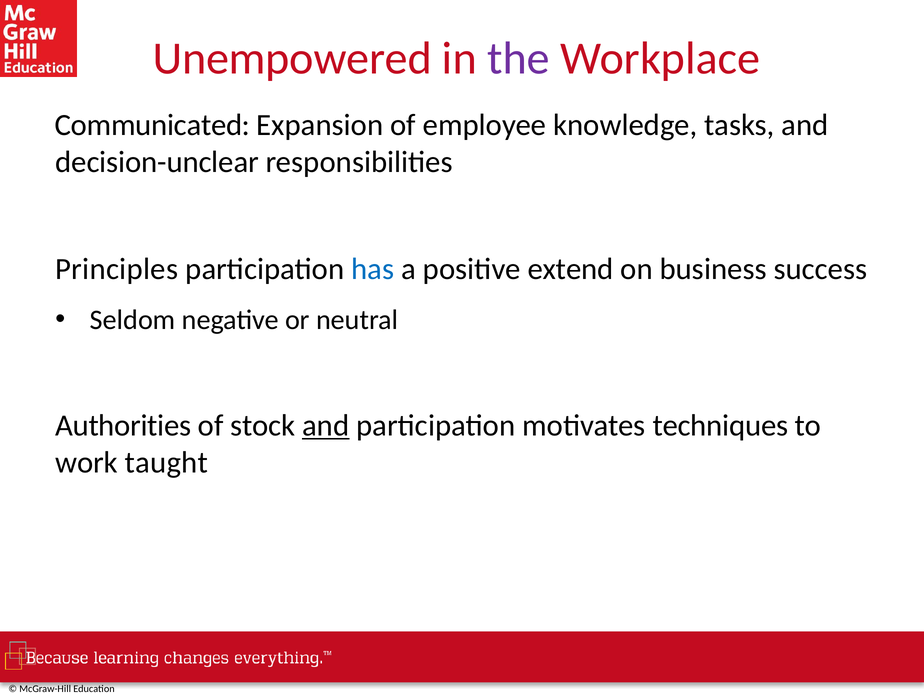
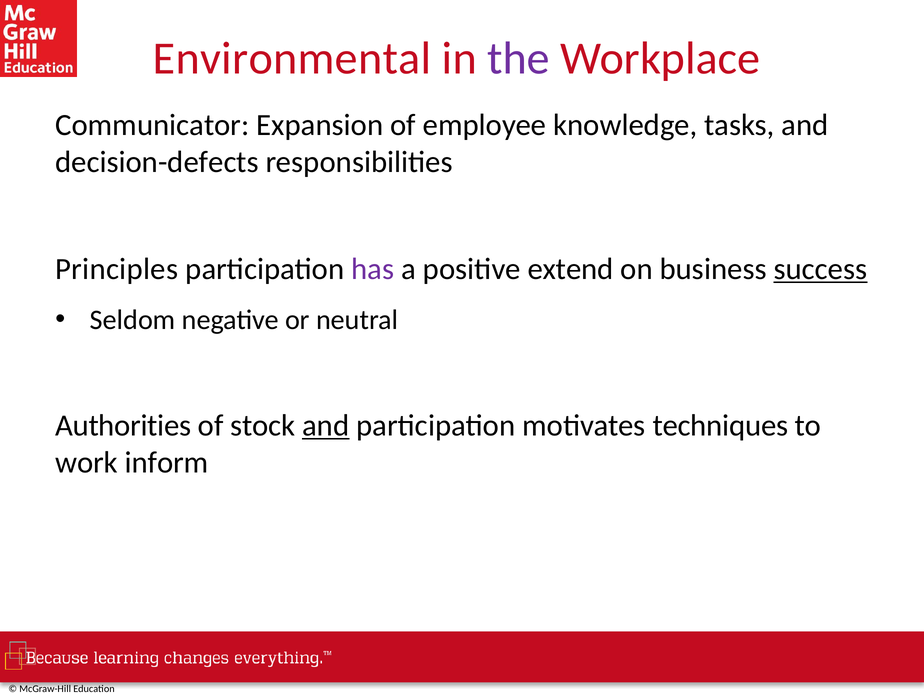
Unempowered: Unempowered -> Environmental (292, 59)
Communicated: Communicated -> Communicator (152, 125)
decision-unclear: decision-unclear -> decision-defects (157, 162)
has colour: blue -> purple (373, 269)
success underline: none -> present (820, 269)
taught: taught -> inform (167, 462)
